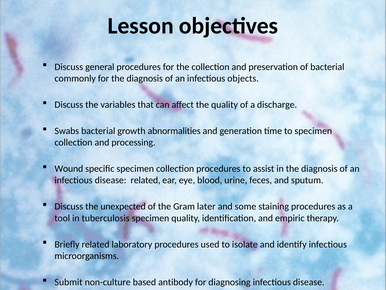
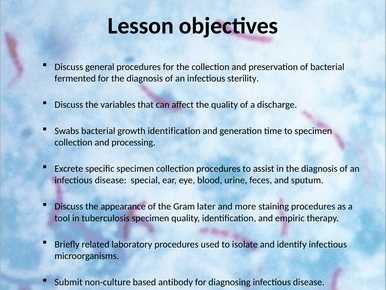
commonly: commonly -> fermented (75, 78)
objects: objects -> sterility (243, 78)
growth abnormalities: abnormalities -> identification (174, 131)
Wound: Wound -> Excrete (69, 168)
disease related: related -> special (145, 180)
unexpected: unexpected -> appearance (123, 206)
some: some -> more (245, 206)
